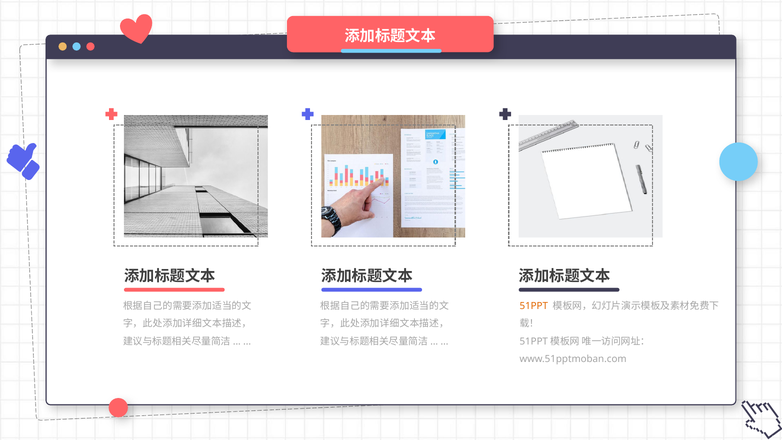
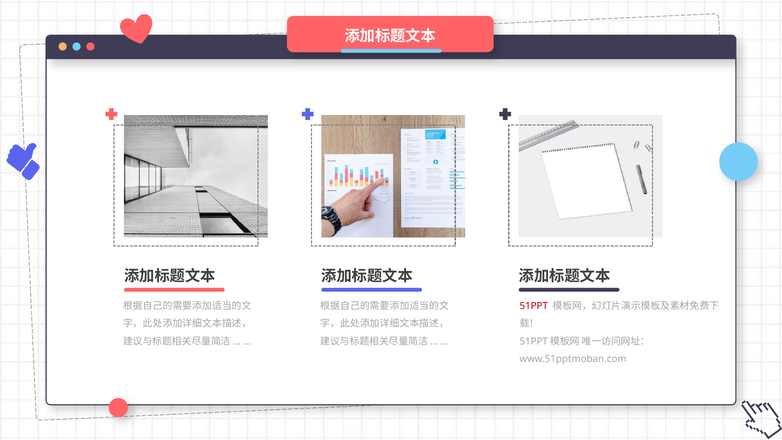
51PPT colour: orange -> red (534, 306)
